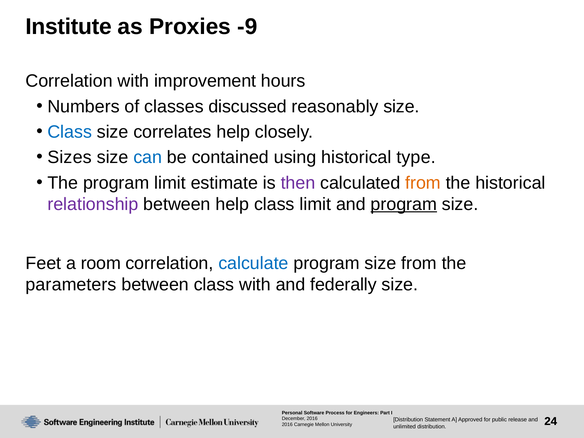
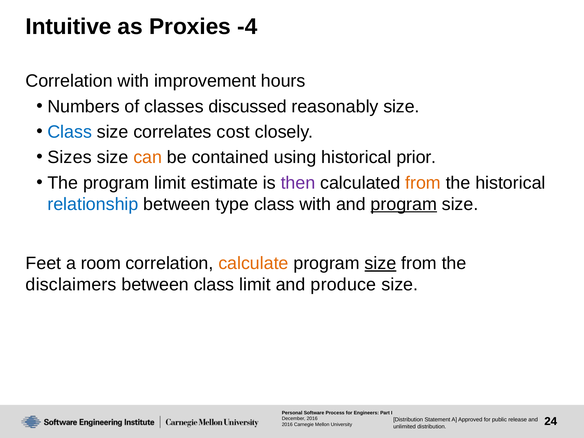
Institute: Institute -> Intuitive (69, 27)
-9: -9 -> -4 (247, 27)
correlates help: help -> cost (233, 132)
can colour: blue -> orange (148, 157)
type: type -> prior (416, 157)
relationship colour: purple -> blue (93, 204)
between help: help -> type (232, 204)
class limit: limit -> with (315, 204)
calculate colour: blue -> orange (253, 263)
size underline: none -> present (380, 263)
parameters: parameters -> disclaimers (71, 285)
class with: with -> limit (255, 285)
federally: federally -> produce (343, 285)
